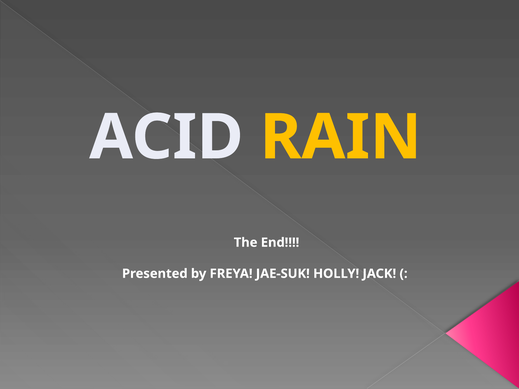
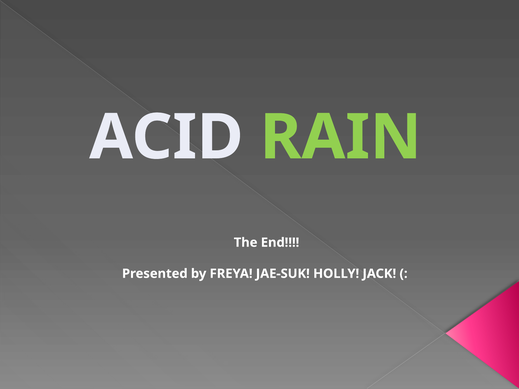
RAIN colour: yellow -> light green (341, 138)
